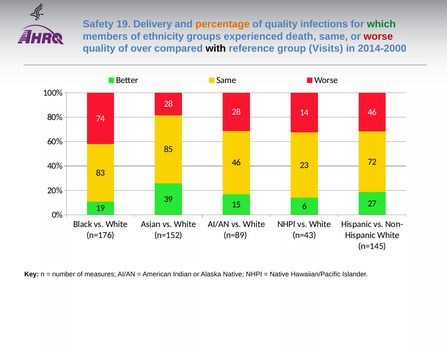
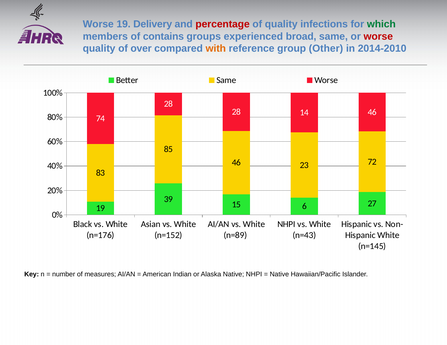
Safety: Safety -> Worse (98, 24)
percentage colour: orange -> red (223, 24)
ethnicity: ethnicity -> contains (163, 36)
death: death -> broad (301, 36)
with colour: black -> orange (216, 49)
Visits: Visits -> Other (326, 49)
2014-2000: 2014-2000 -> 2014-2010 (382, 49)
